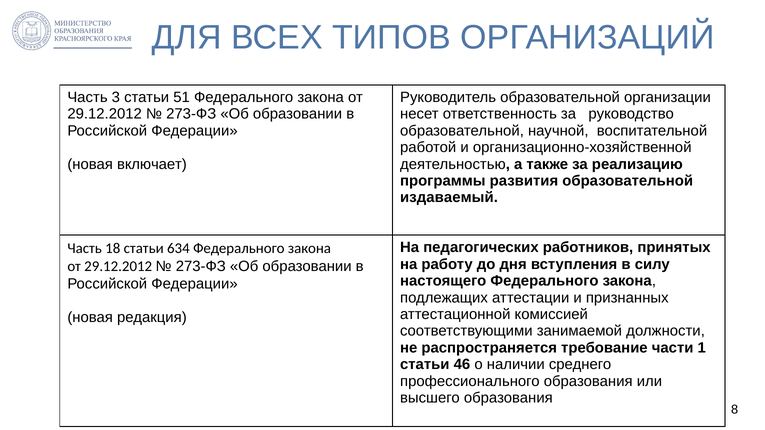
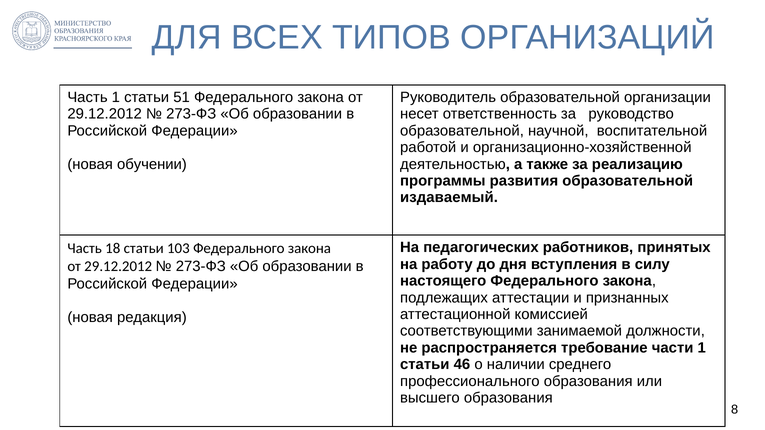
Часть 3: 3 -> 1 (116, 97)
включает: включает -> обучении (152, 164)
634: 634 -> 103 (178, 248)
